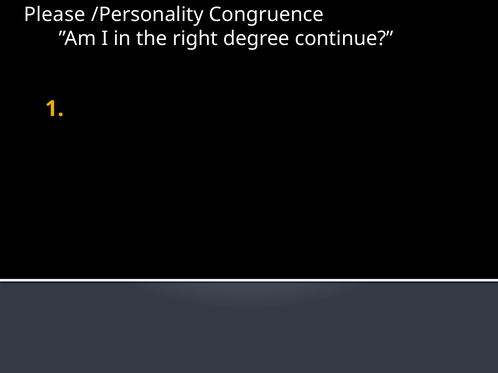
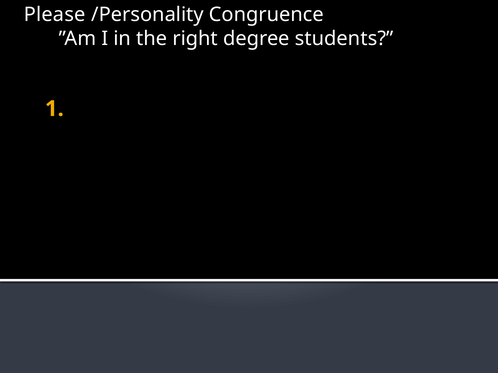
continue: continue -> students (344, 39)
